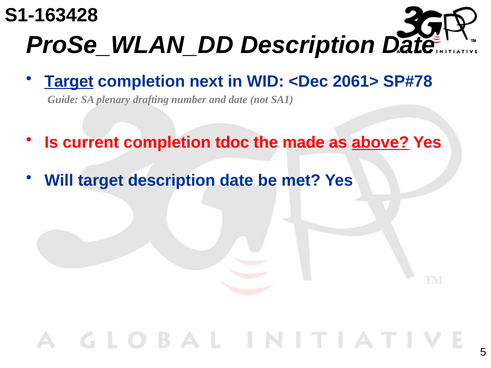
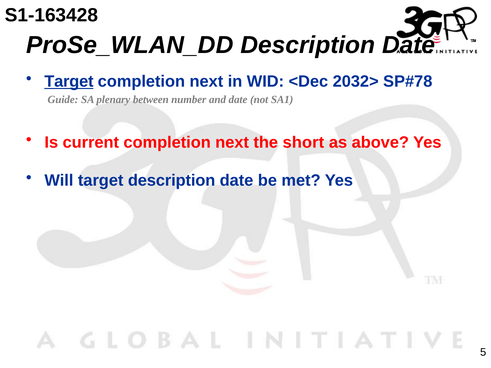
2061>: 2061> -> 2032> (356, 81)
drafting: drafting -> between (151, 100)
current completion tdoc: tdoc -> next (232, 143)
made: made -> short (303, 143)
above underline: present -> none (380, 143)
